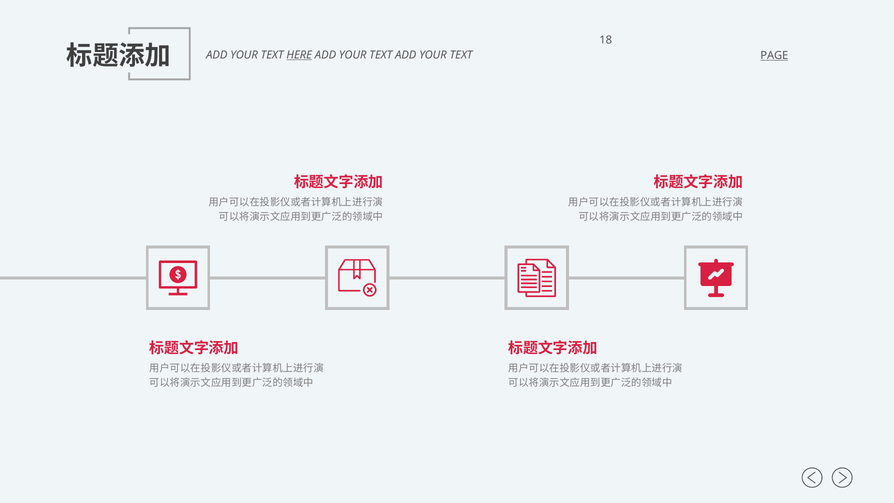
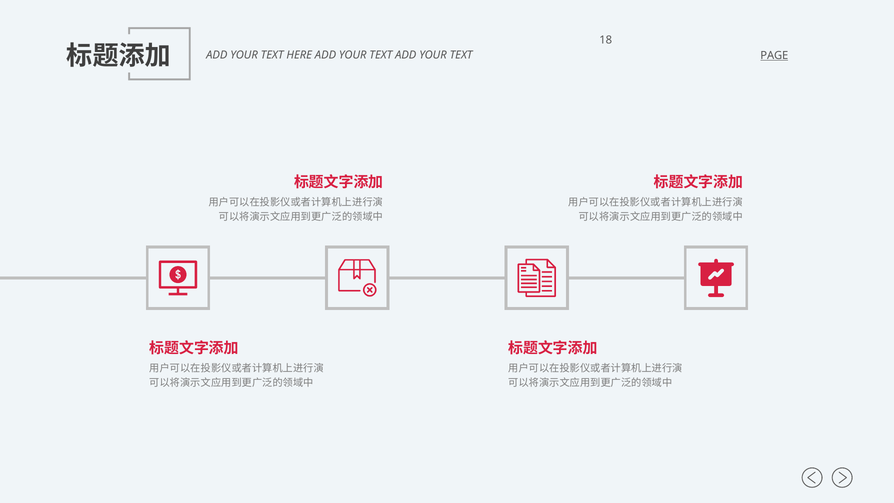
HERE underline: present -> none (299, 55)
